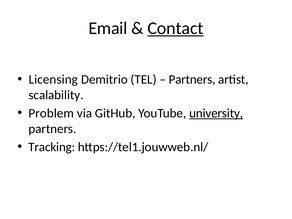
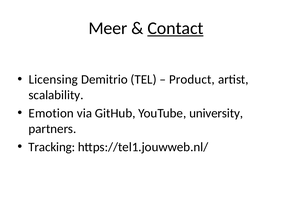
Email: Email -> Meer (108, 28)
Partners: Partners -> Product (192, 79)
Problem: Problem -> Emotion (51, 113)
university underline: present -> none (216, 113)
